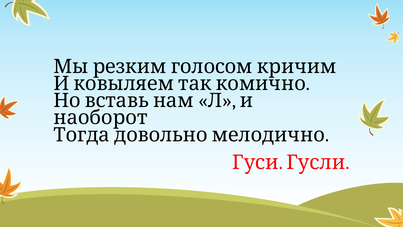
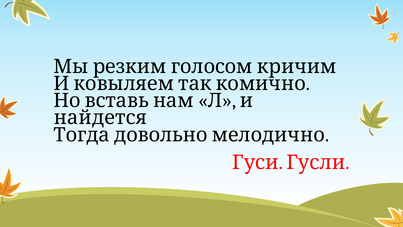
наоборот: наоборот -> найдется (100, 118)
